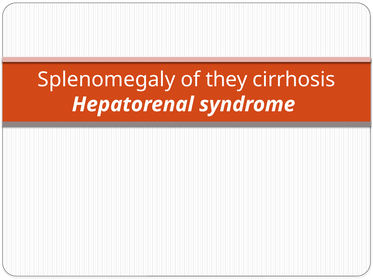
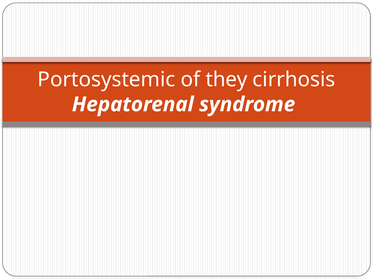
Splenomegaly: Splenomegaly -> Portosystemic (106, 79)
